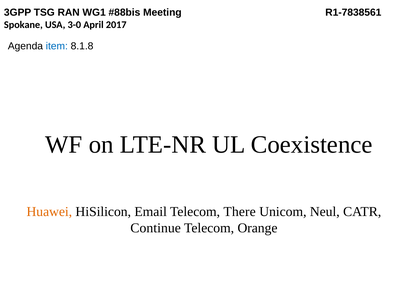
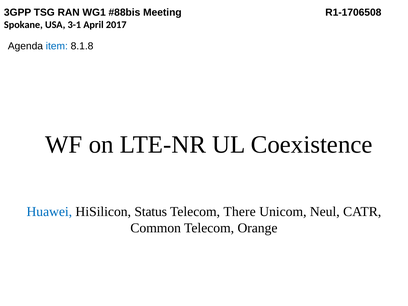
R1-7838561: R1-7838561 -> R1-1706508 (353, 12)
3-0: 3-0 -> 3-1 (74, 25)
Huawei colour: orange -> blue (49, 212)
Email: Email -> Status (151, 212)
Continue: Continue -> Common (156, 228)
